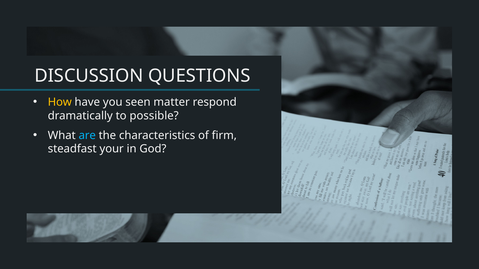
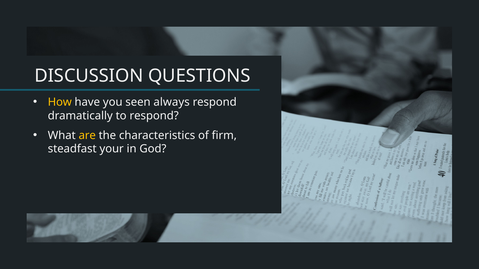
matter: matter -> always (172, 102)
to possible: possible -> respond (154, 116)
are colour: light blue -> yellow (87, 135)
